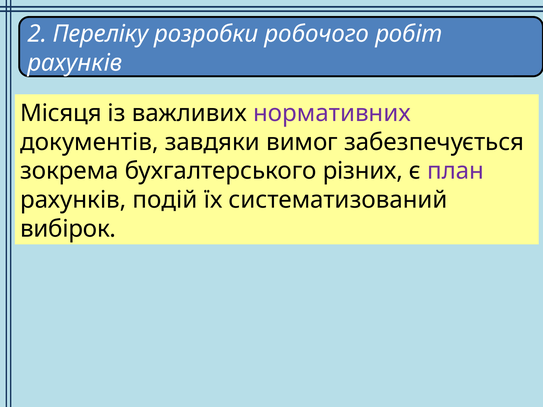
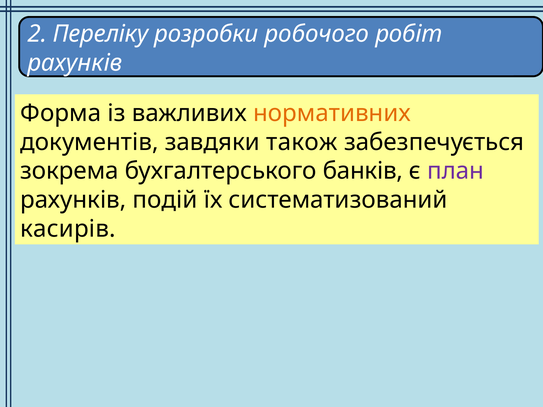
Місяця: Місяця -> Форма (61, 113)
нормативних colour: purple -> orange (332, 113)
вимог: вимог -> також (302, 142)
різних: різних -> банків (363, 171)
вибірок: вибірок -> касирів (68, 229)
